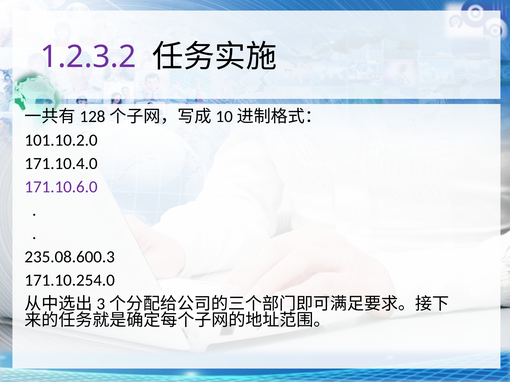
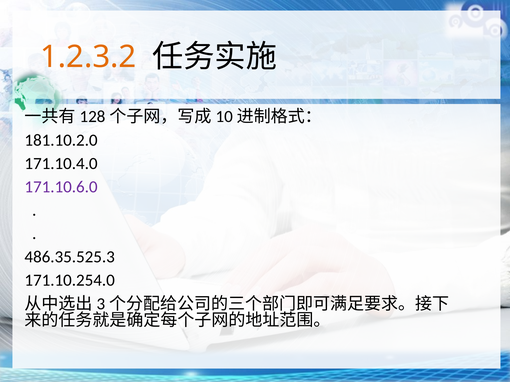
1.2.3.2 colour: purple -> orange (88, 57)
101.10.2.0: 101.10.2.0 -> 181.10.2.0 (61, 140)
235.08.600.3: 235.08.600.3 -> 486.35.525.3 (70, 257)
